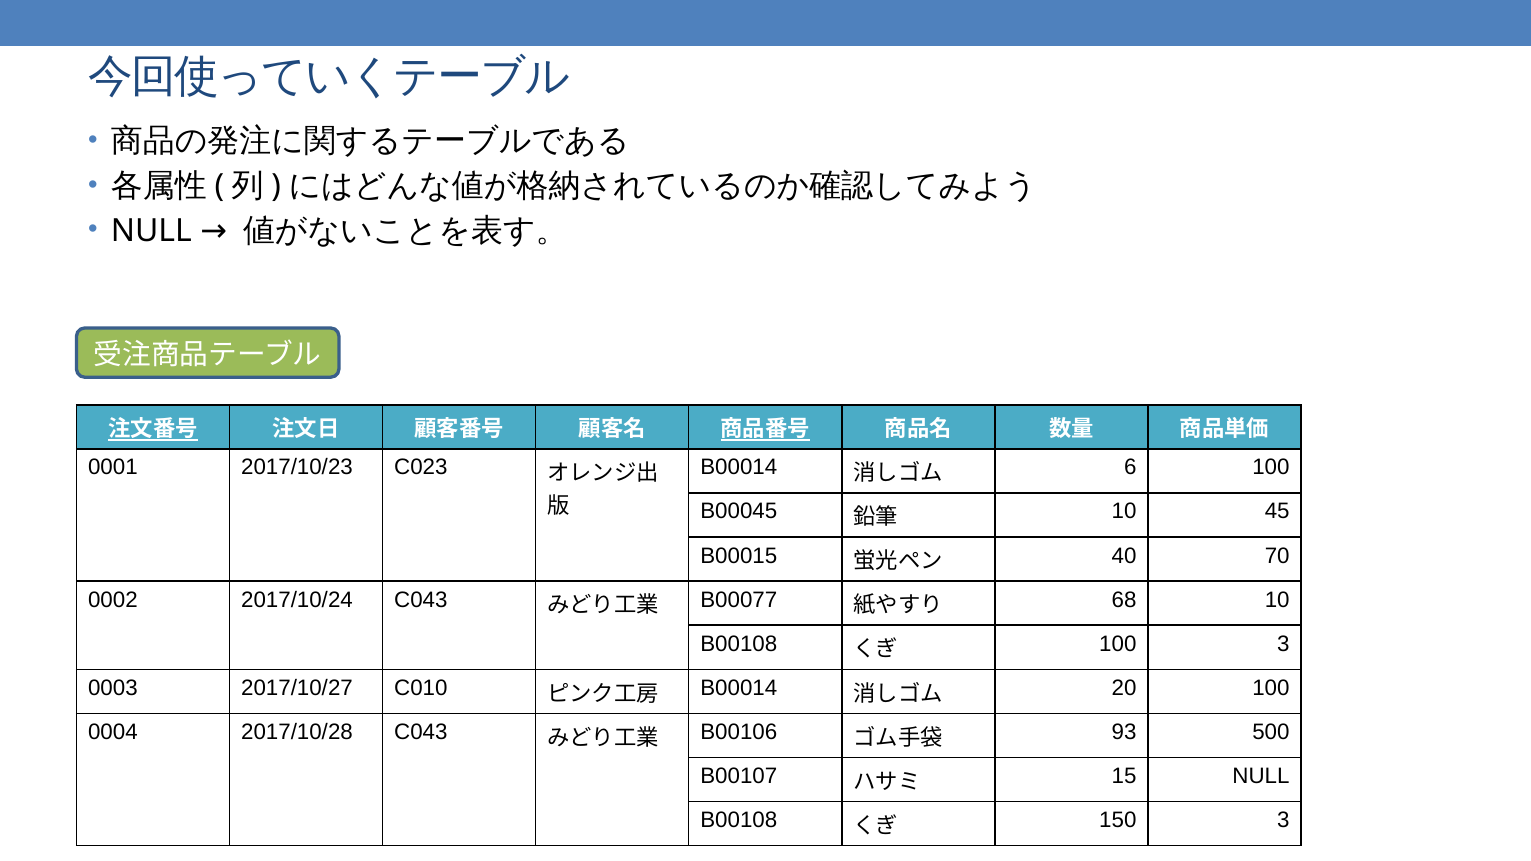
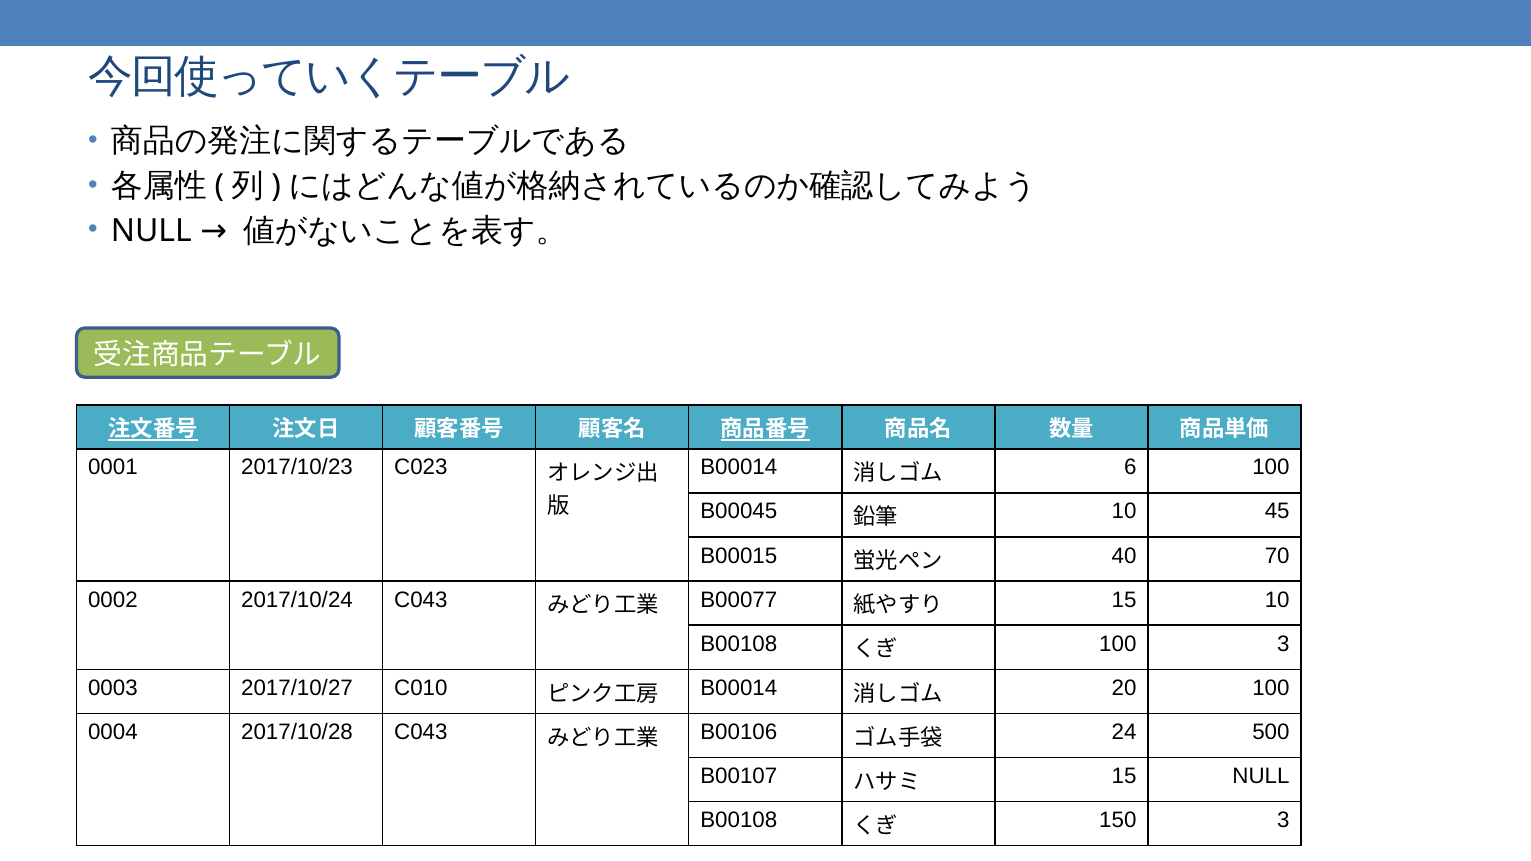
68: 68 -> 15 (1124, 600)
93: 93 -> 24 (1124, 732)
